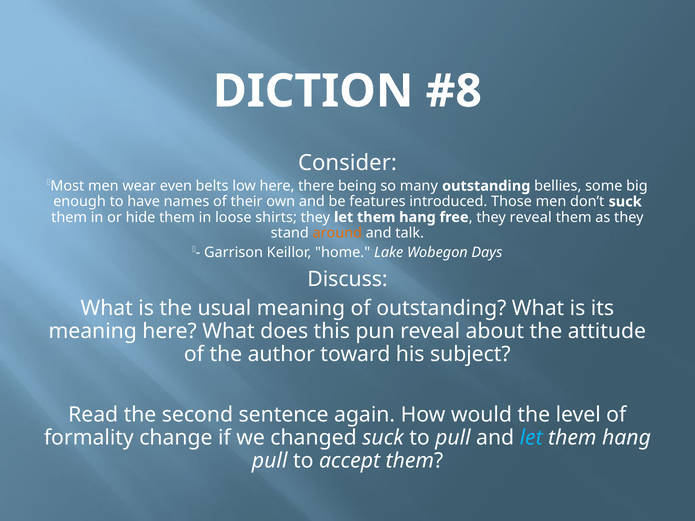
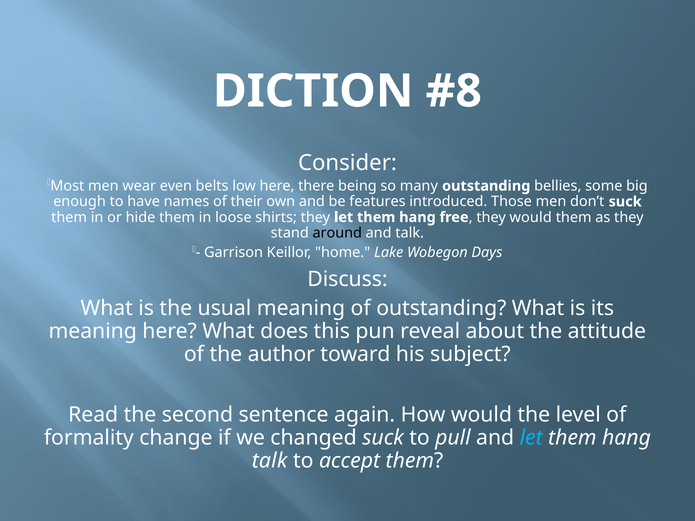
they reveal: reveal -> would (531, 217)
around colour: orange -> black (337, 233)
pull: pull -> talk (270, 461)
